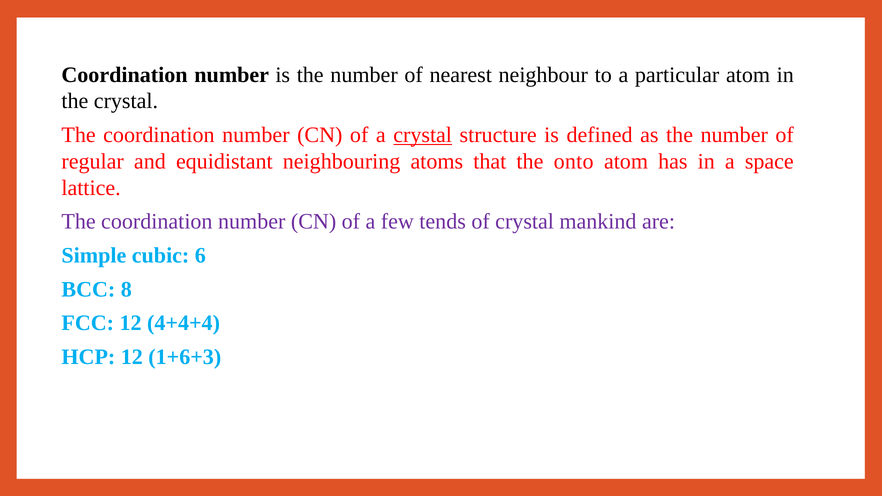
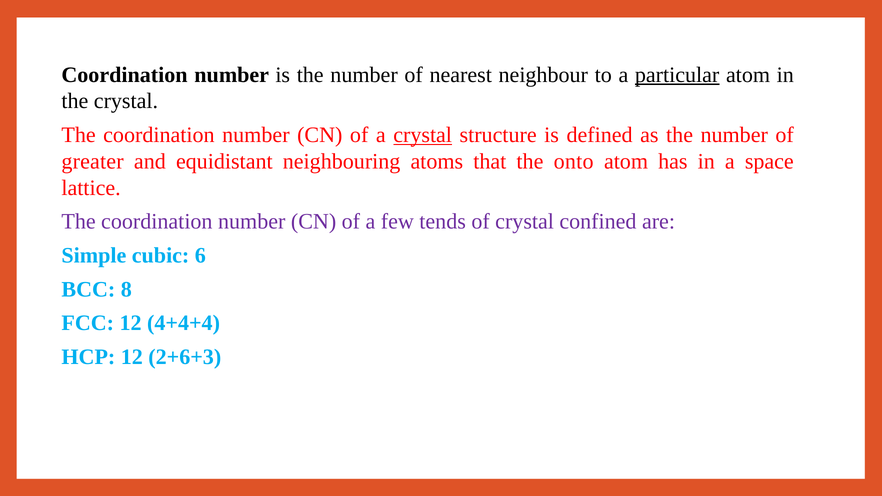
particular underline: none -> present (677, 75)
regular: regular -> greater (93, 162)
mankind: mankind -> confined (598, 222)
1+6+3: 1+6+3 -> 2+6+3 (185, 357)
